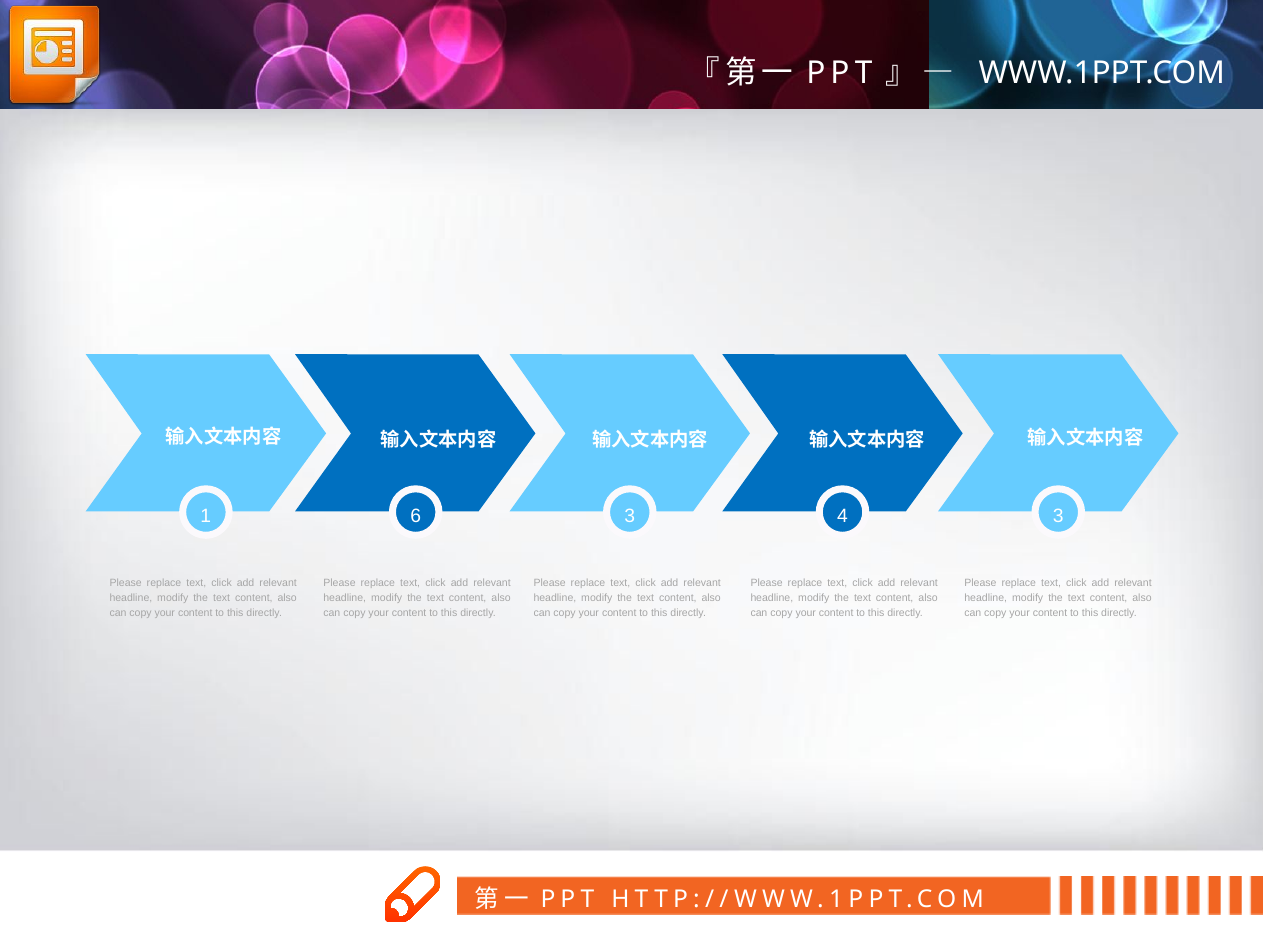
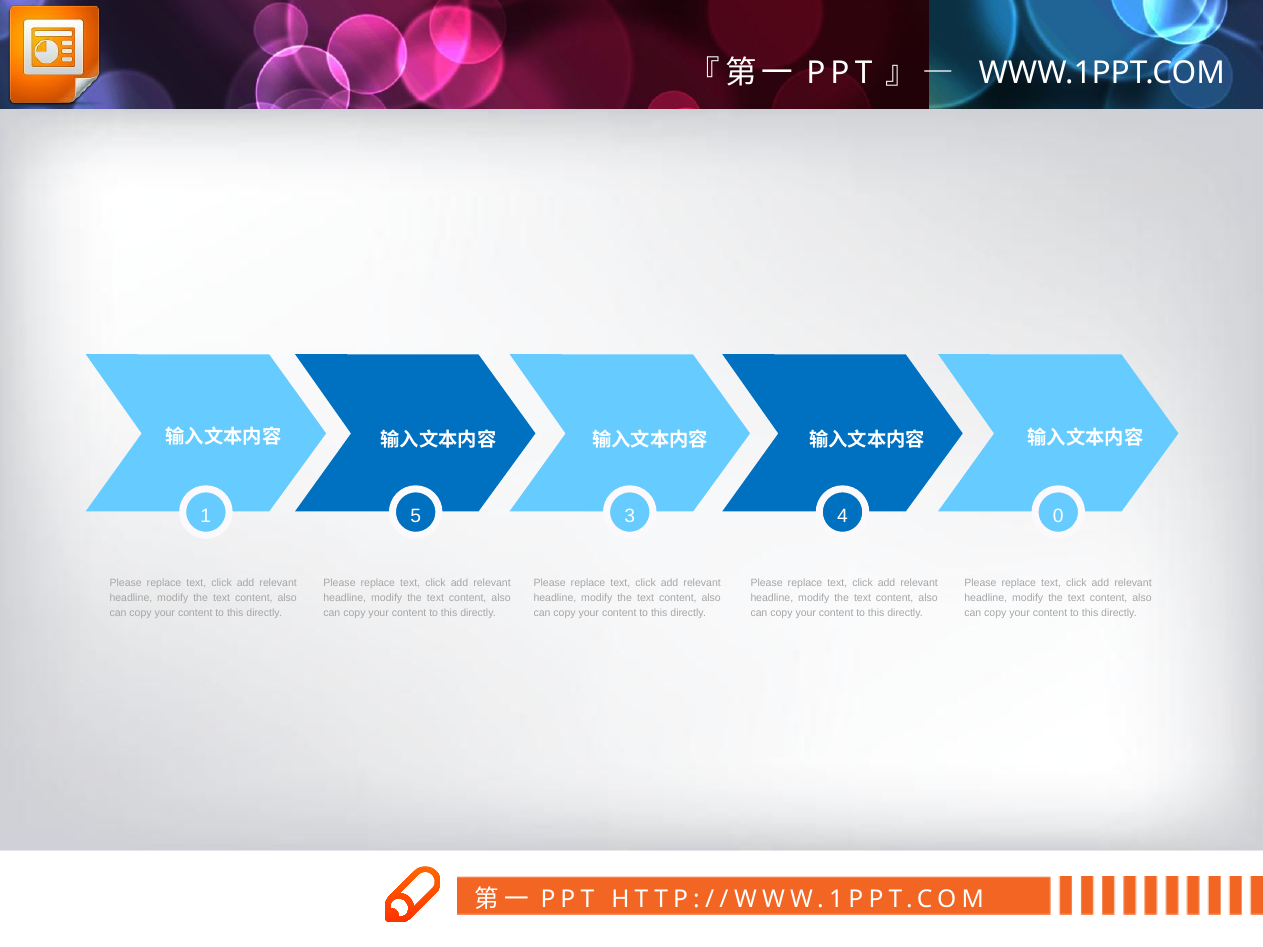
6: 6 -> 5 (416, 516)
4 3: 3 -> 0 (1058, 516)
